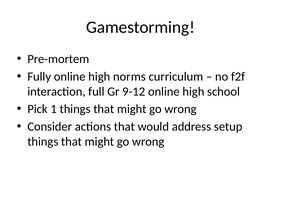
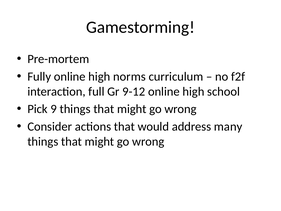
1: 1 -> 9 (54, 109)
setup: setup -> many (228, 126)
